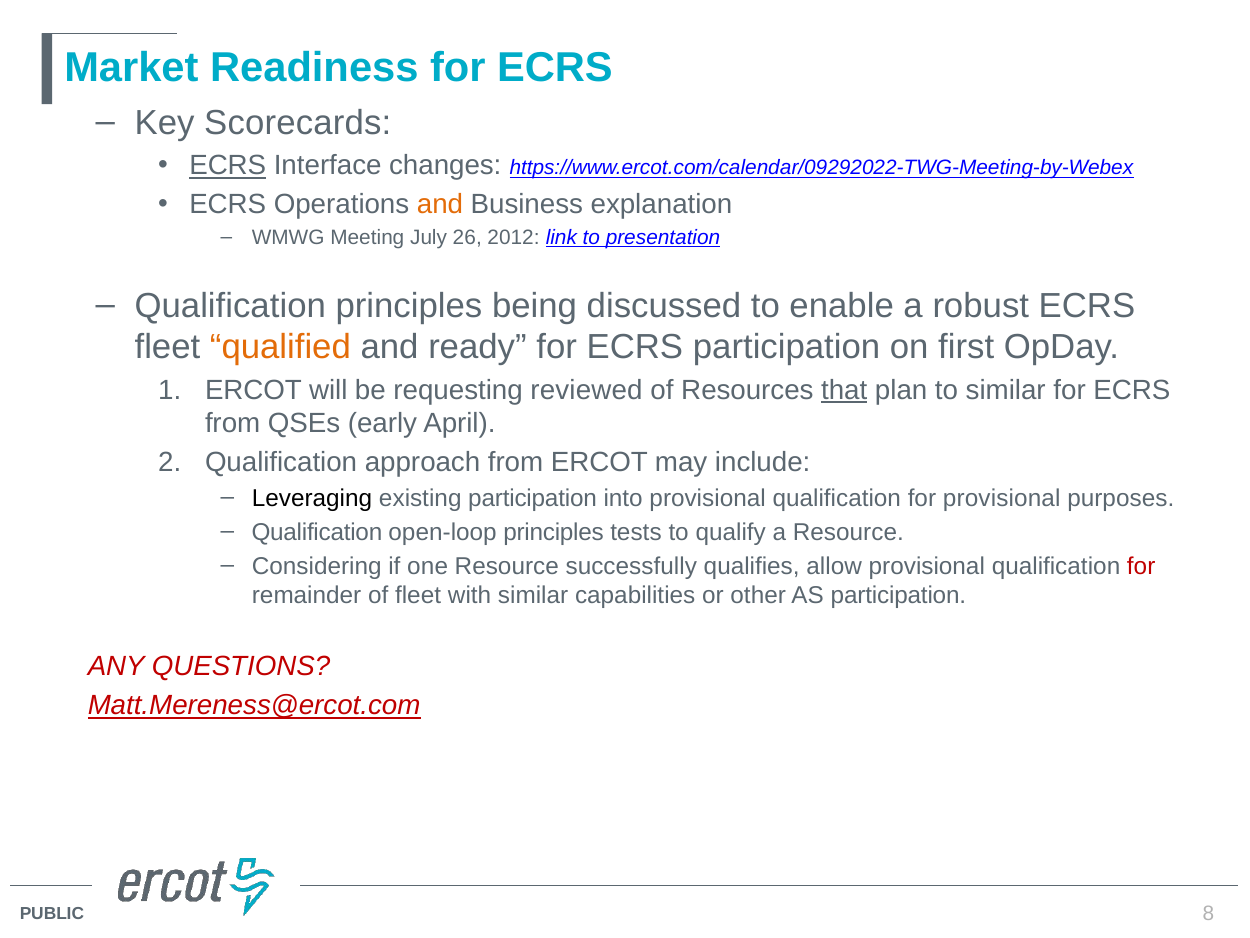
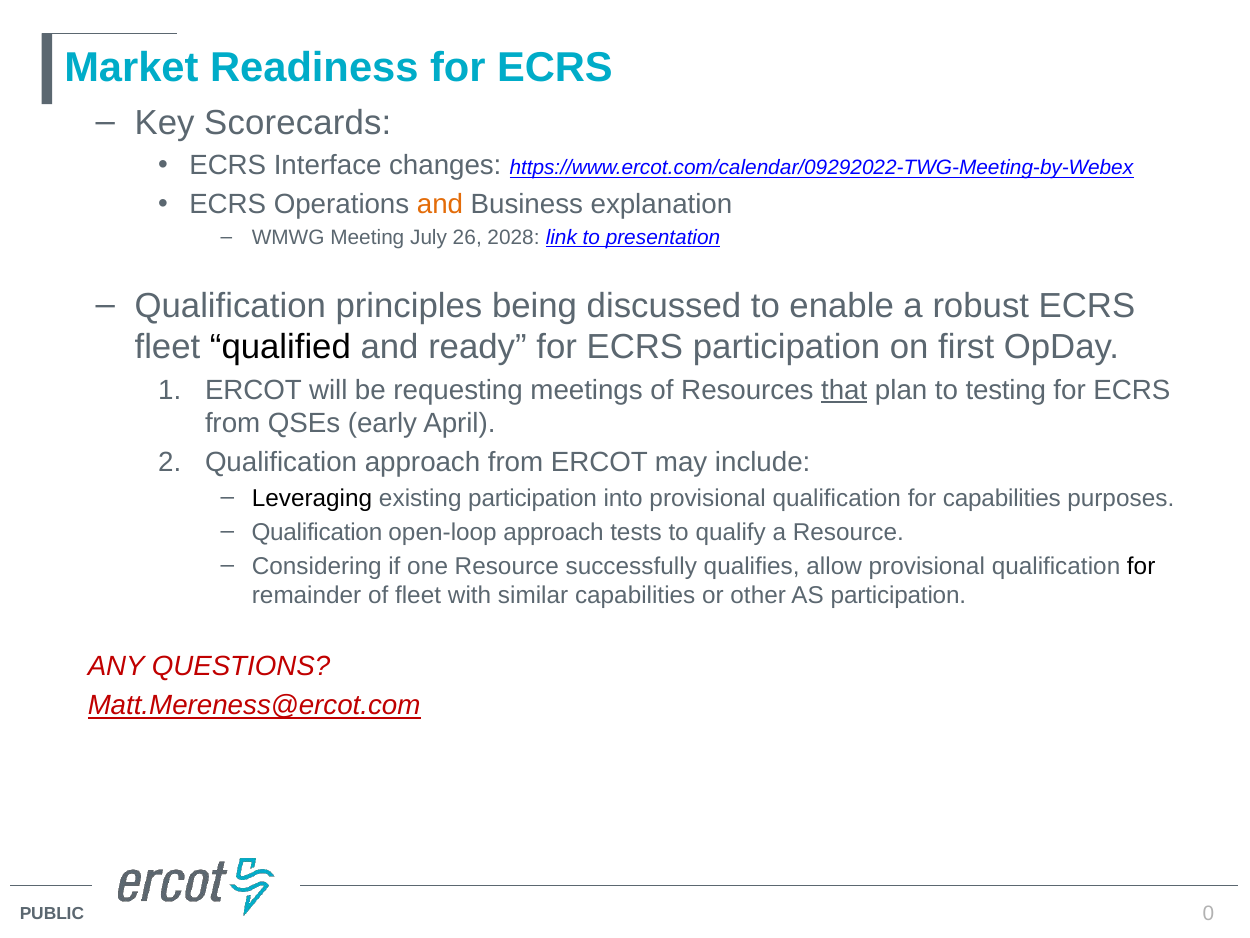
ECRS underline: present -> none (228, 166)
2012: 2012 -> 2028 (514, 237)
qualified colour: orange -> black (280, 347)
reviewed: reviewed -> meetings (587, 390)
to similar: similar -> testing (1006, 390)
for provisional: provisional -> capabilities (1002, 498)
open-loop principles: principles -> approach (554, 532)
for colour: red -> black (1141, 566)
8: 8 -> 0 (1208, 913)
